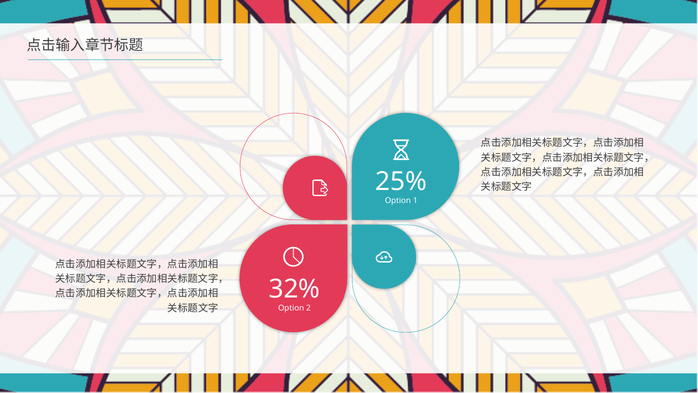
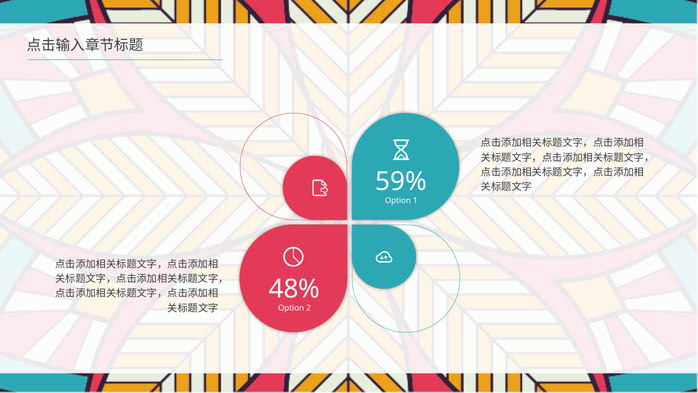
25%: 25% -> 59% (401, 181)
32%: 32% -> 48% (294, 289)
